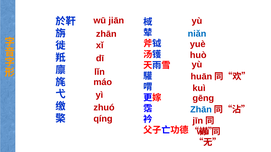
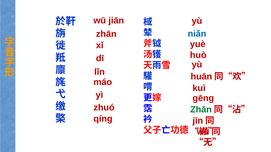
Zhān colour: blue -> green (201, 110)
